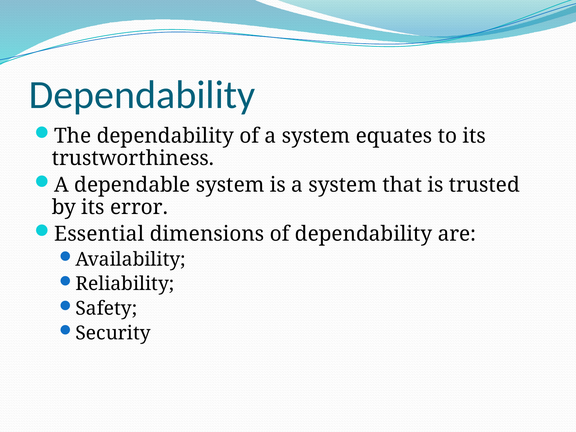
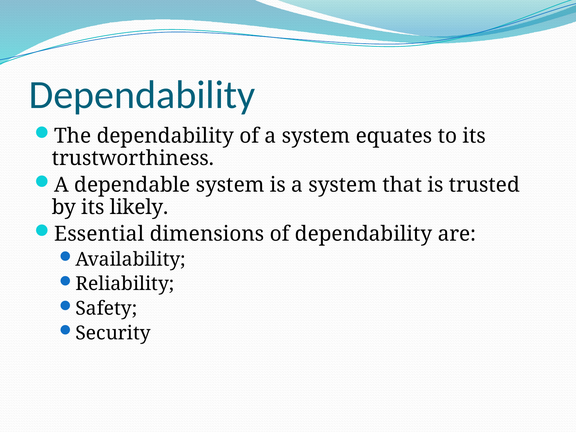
error: error -> likely (139, 207)
